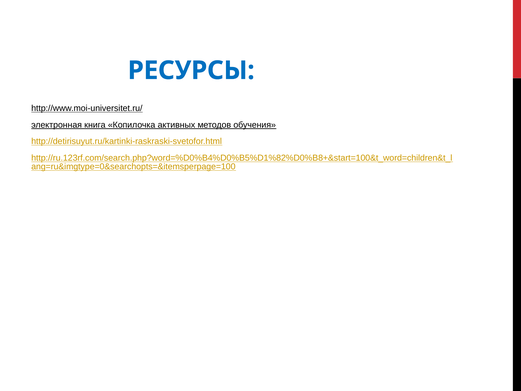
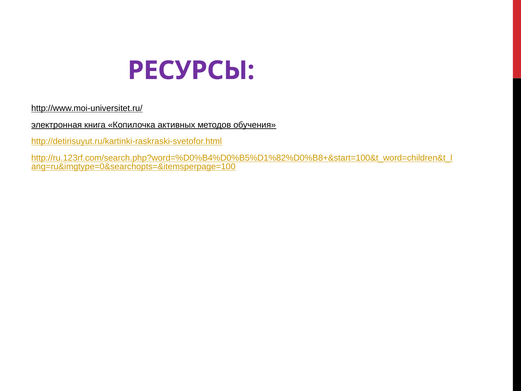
РЕСУРСЫ colour: blue -> purple (191, 70)
